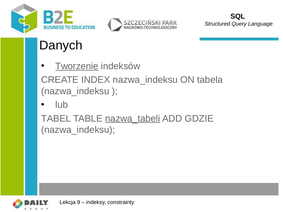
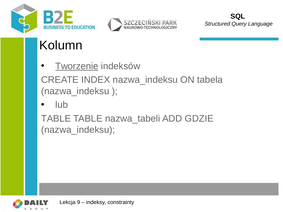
Danych: Danych -> Kolumn (61, 45)
TABEL: TABEL -> TABLE (56, 119)
nazwa_tabeli underline: present -> none (133, 119)
